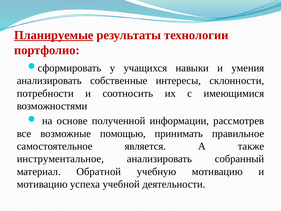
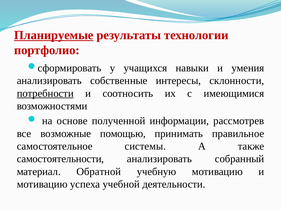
потребности underline: none -> present (45, 93)
является: является -> системы (145, 146)
инструментальное: инструментальное -> самостоятельности (60, 159)
